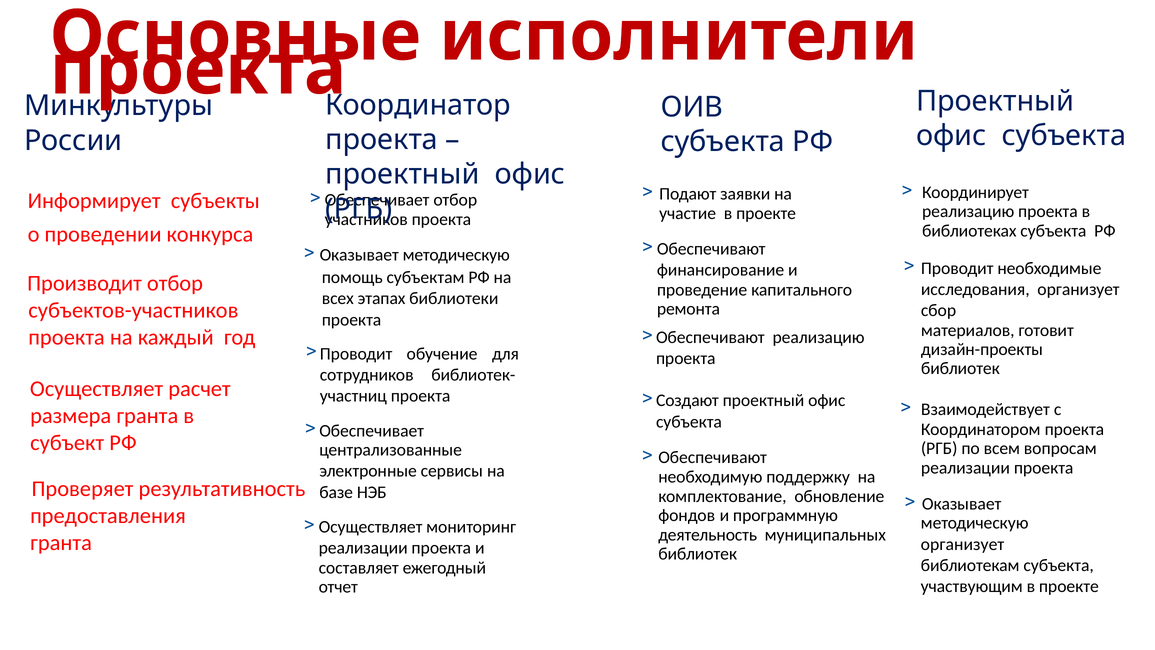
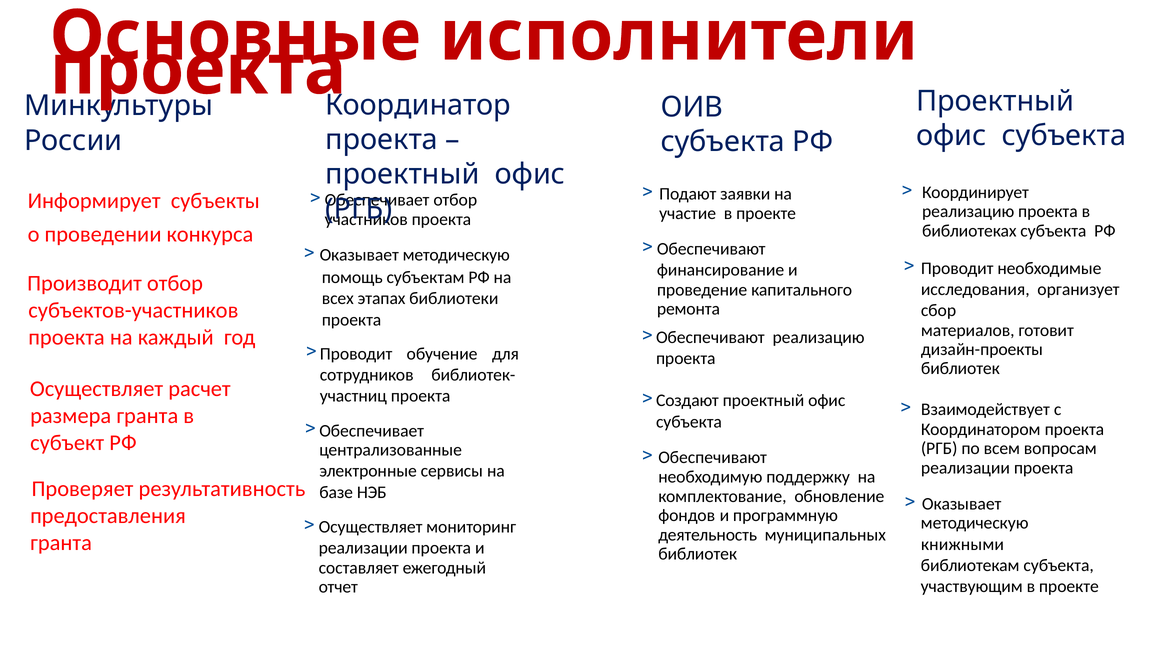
организует: организует -> книжными (962, 544)
